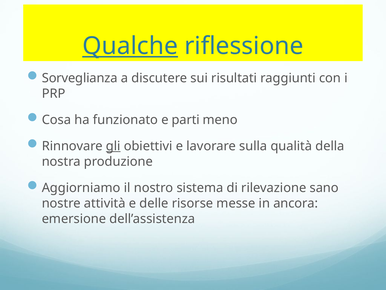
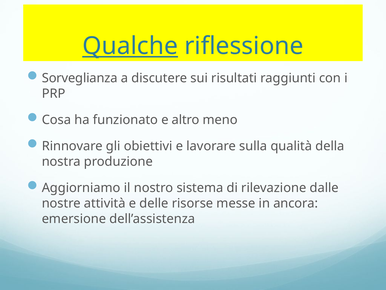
parti: parti -> altro (186, 120)
gli underline: present -> none (113, 146)
sano: sano -> dalle (324, 187)
